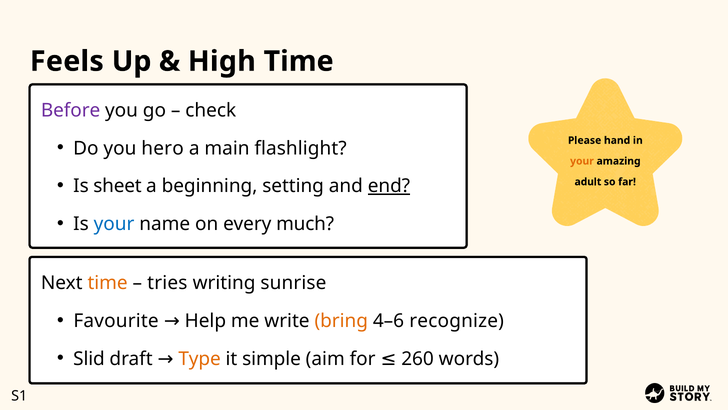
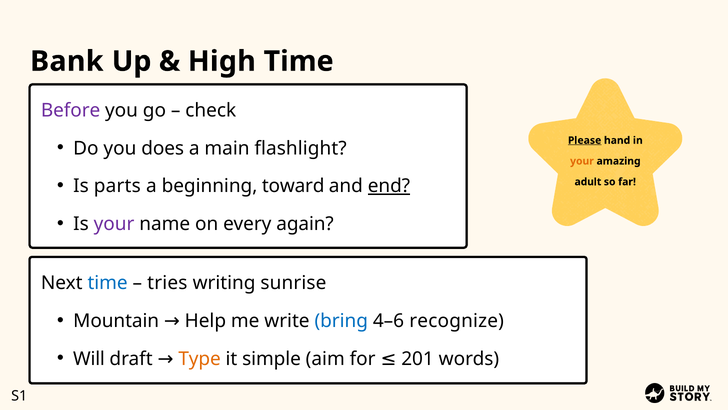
Feels: Feels -> Bank (67, 61)
hero: hero -> does (163, 148)
Please underline: none -> present (585, 140)
sheet: sheet -> parts (117, 186)
setting: setting -> toward (293, 186)
your colour: blue -> purple (114, 224)
much: much -> again (305, 224)
time colour: orange -> blue (108, 283)
Favourite: Favourite -> Mountain (116, 321)
bring colour: orange -> blue (341, 321)
Slid: Slid -> Will (89, 358)
260: 260 -> 201 (418, 358)
